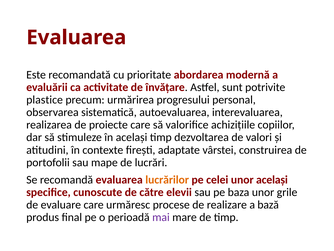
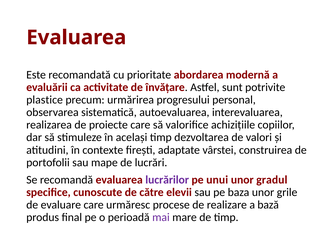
lucrărilor colour: orange -> purple (167, 179)
celei: celei -> unui (217, 179)
unor același: același -> gradul (272, 179)
